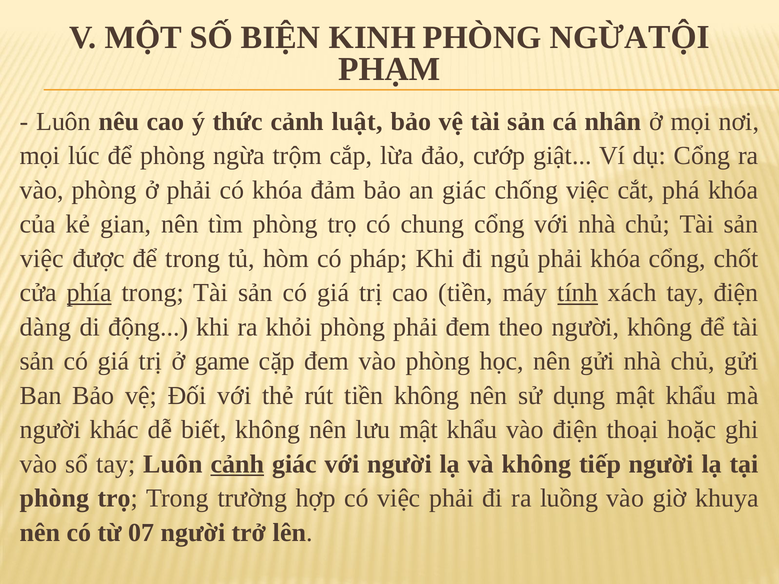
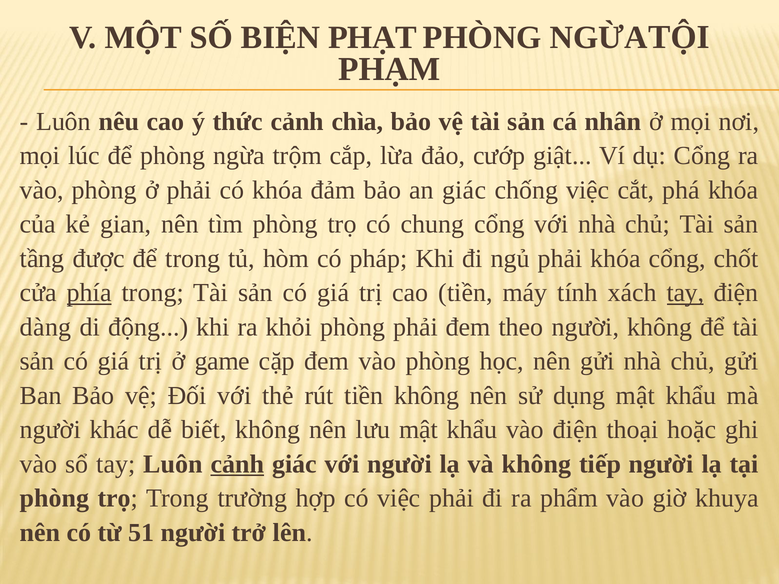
KINH: KINH -> PHẠT (373, 37)
luật: luật -> chìa (357, 122)
việc: việc -> tầng (42, 259)
tính underline: present -> none (578, 293)
tay underline: none -> present (685, 293)
luồng: luồng -> phẩm (569, 499)
07: 07 -> 51 (141, 533)
